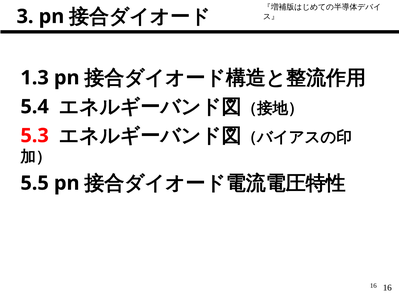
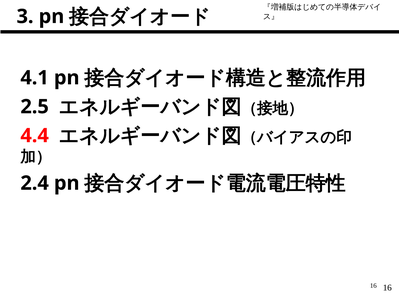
1.3: 1.3 -> 4.1 (35, 78)
5.4: 5.4 -> 2.5 (35, 107)
5.3: 5.3 -> 4.4 (35, 136)
5.5: 5.5 -> 2.4 (35, 183)
